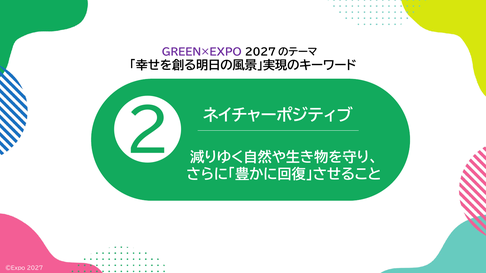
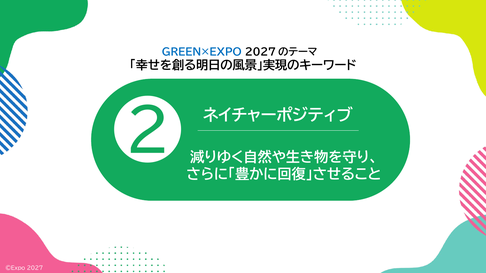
GREEN×EXPO colour: purple -> blue (202, 52)
